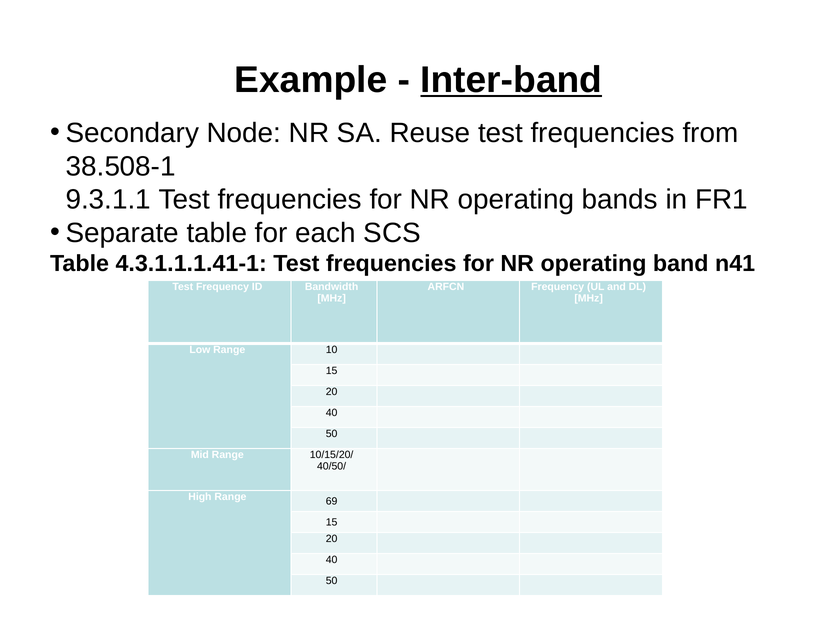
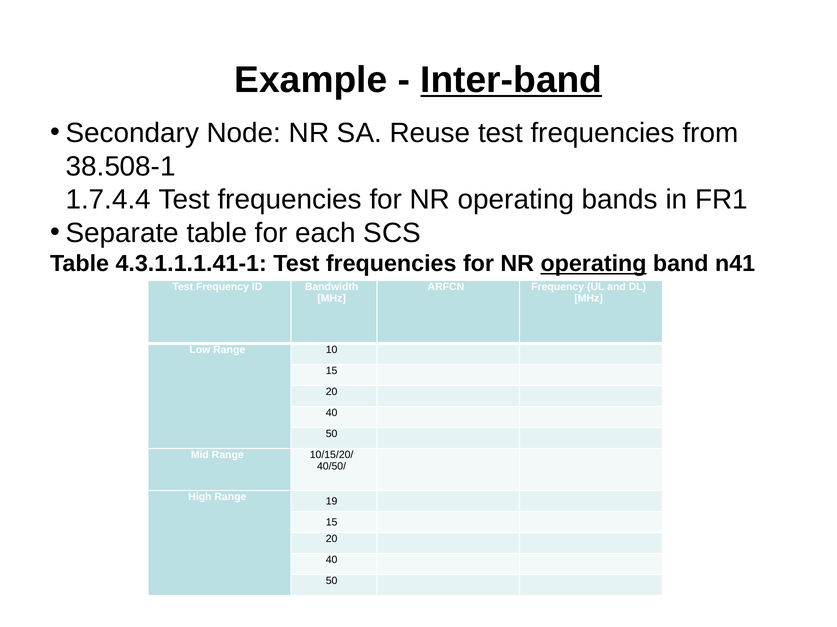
9.3.1.1: 9.3.1.1 -> 1.7.4.4 (108, 200)
operating underline: none -> present (593, 264)
69: 69 -> 19 (332, 502)
